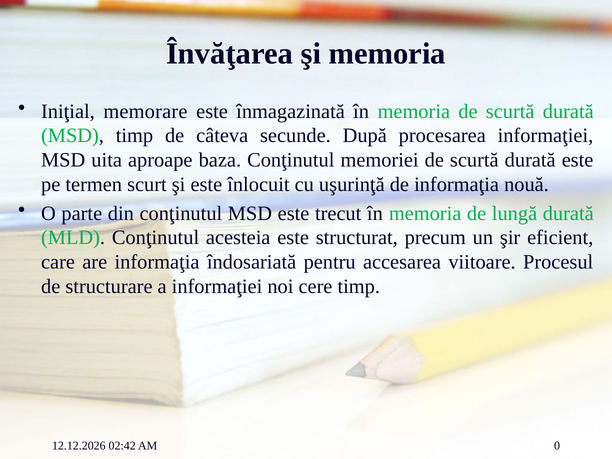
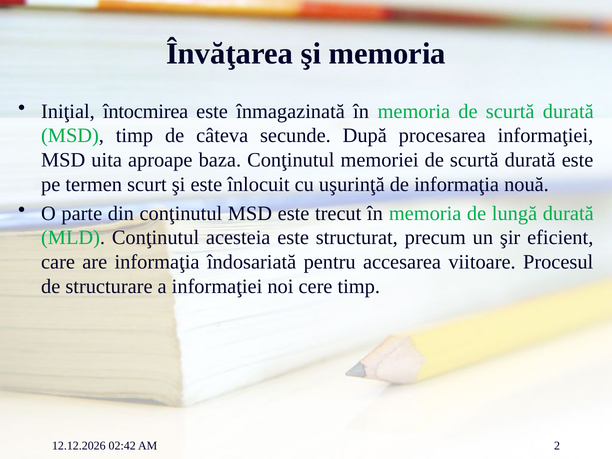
memorare: memorare -> întocmirea (146, 111)
0: 0 -> 2 (557, 446)
